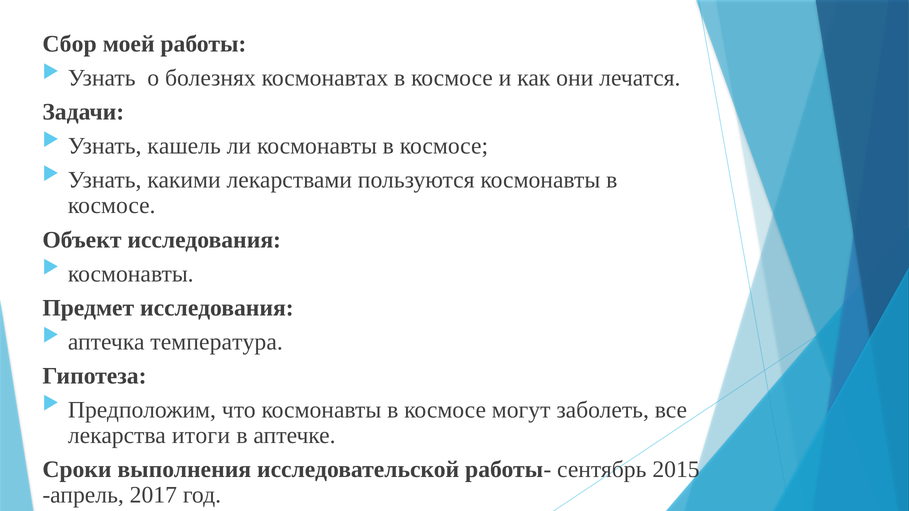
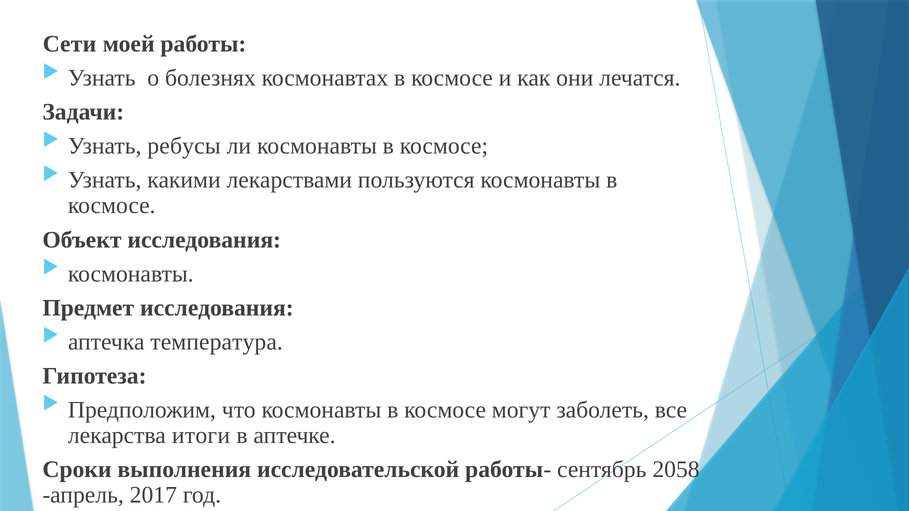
Сбор: Сбор -> Сети (70, 44)
кашель: кашель -> ребусы (184, 146)
2015: 2015 -> 2058 (676, 470)
